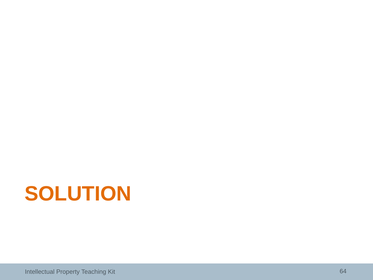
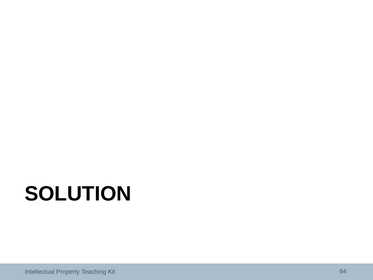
SOLUTION colour: orange -> black (78, 194)
